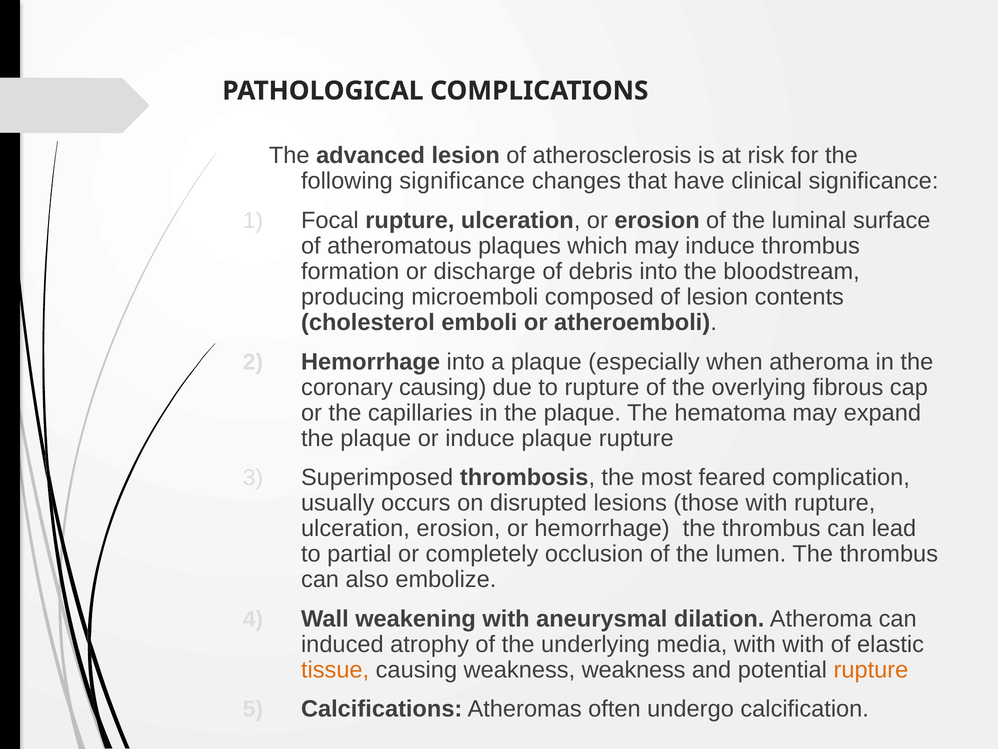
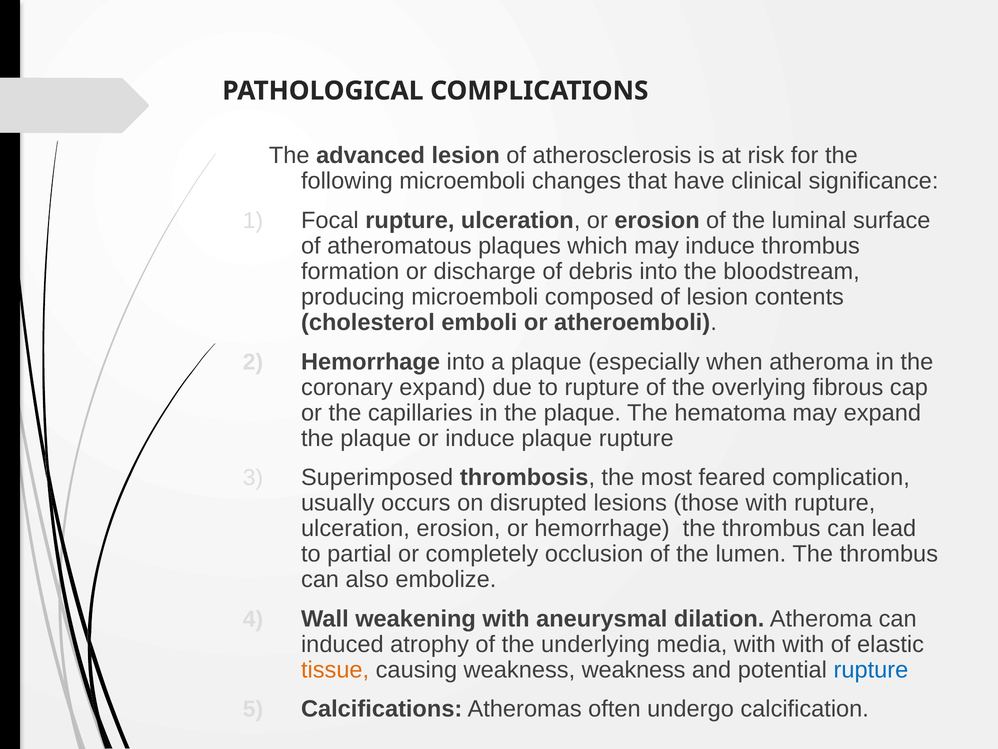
following significance: significance -> microemboli (462, 181)
coronary causing: causing -> expand (443, 387)
rupture colour: orange -> blue (871, 669)
